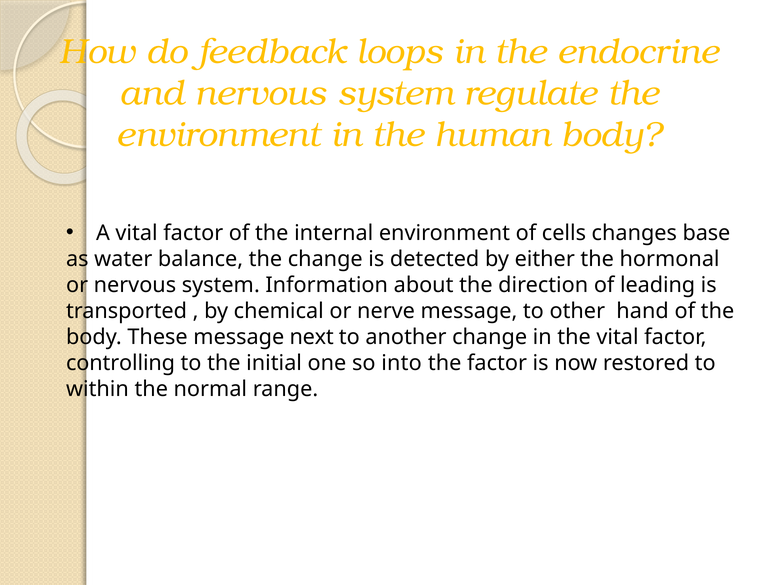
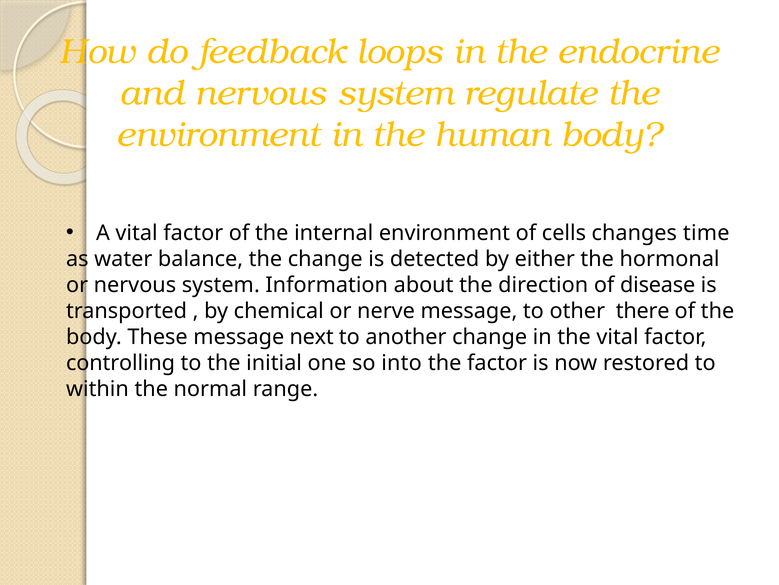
base: base -> time (706, 233)
leading: leading -> disease (658, 285)
hand: hand -> there (643, 310)
